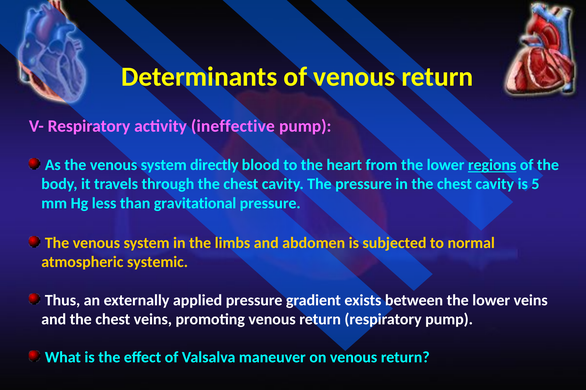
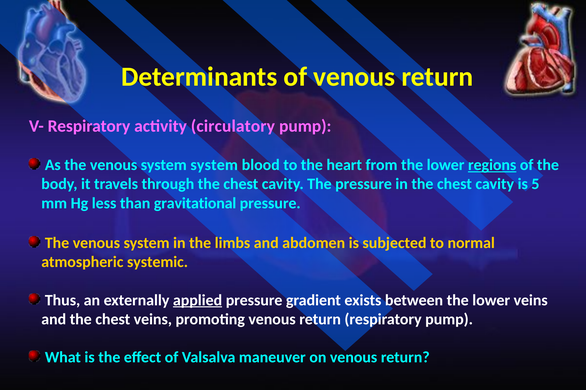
ineffective: ineffective -> circulatory (233, 126)
system directly: directly -> system (214, 165)
applied underline: none -> present (198, 301)
